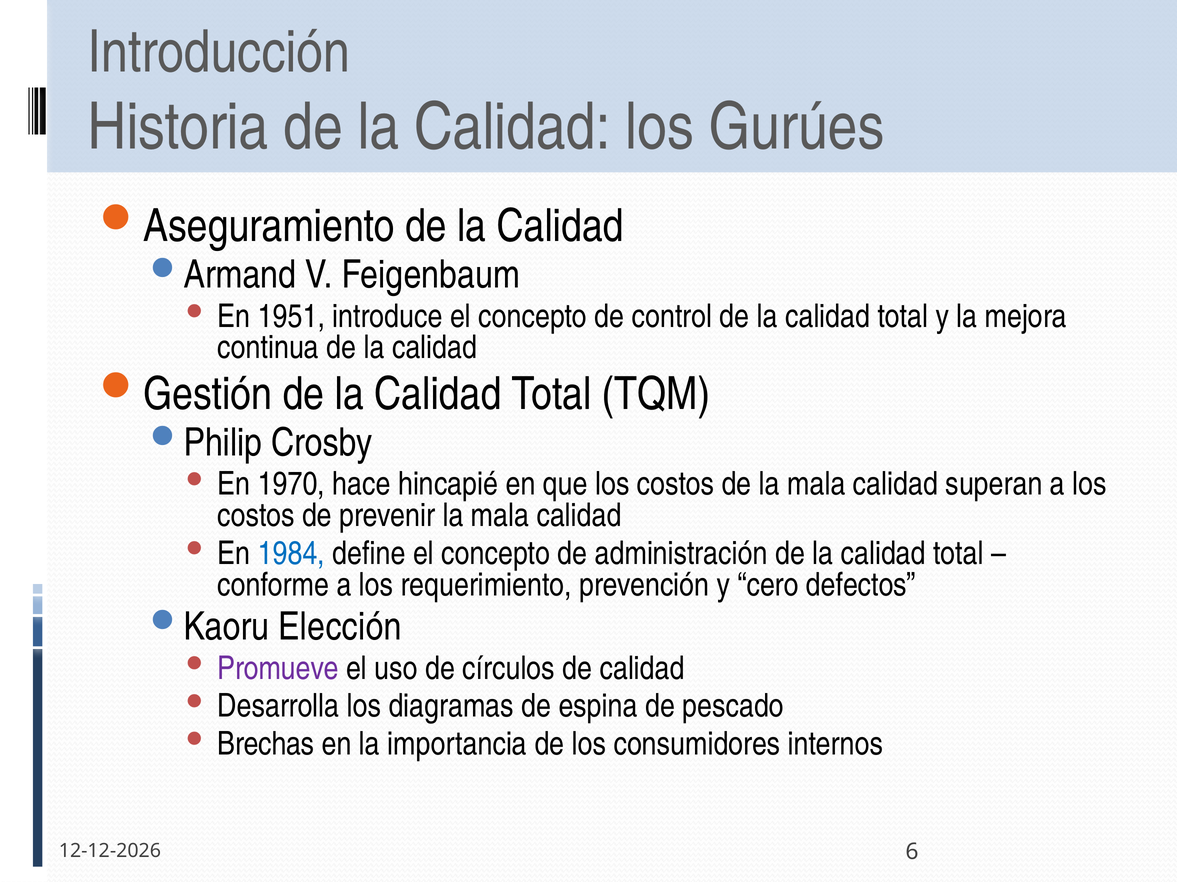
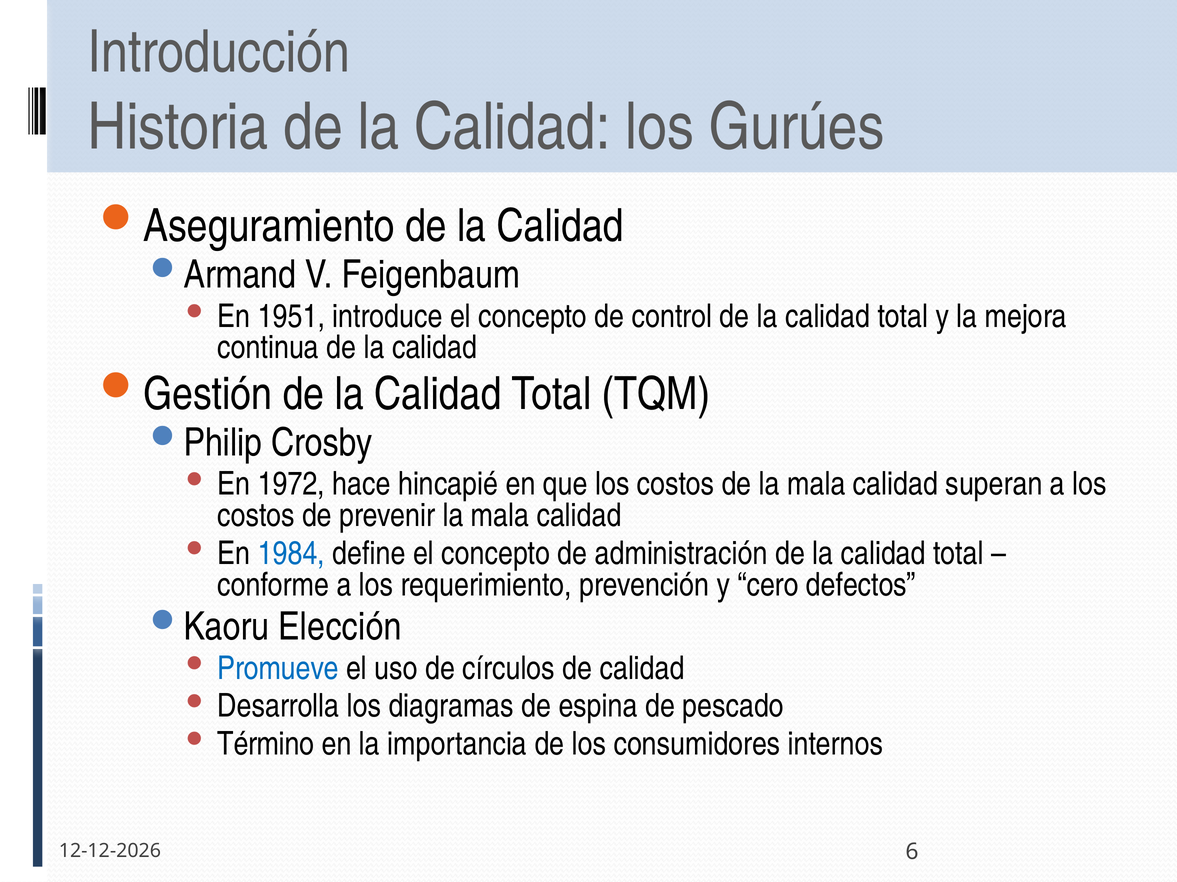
1970: 1970 -> 1972 (291, 485)
Promueve colour: purple -> blue (278, 669)
Brechas: Brechas -> Término (266, 745)
